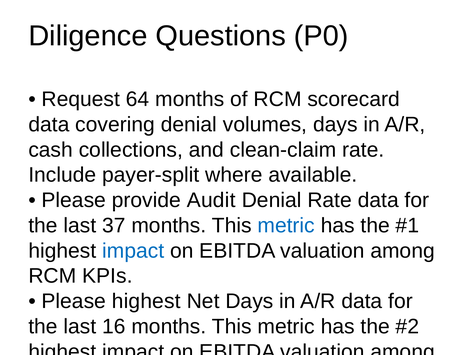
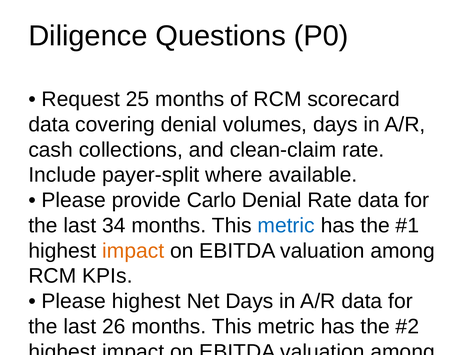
64: 64 -> 25 (138, 99)
Audit: Audit -> Carlo (211, 201)
37: 37 -> 34 (114, 226)
impact colour: blue -> orange (133, 251)
16: 16 -> 26 (114, 327)
